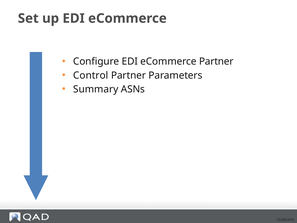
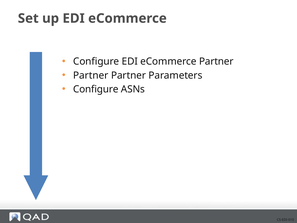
Control: Control -> Partner (91, 75)
Summary: Summary -> Configure (96, 89)
